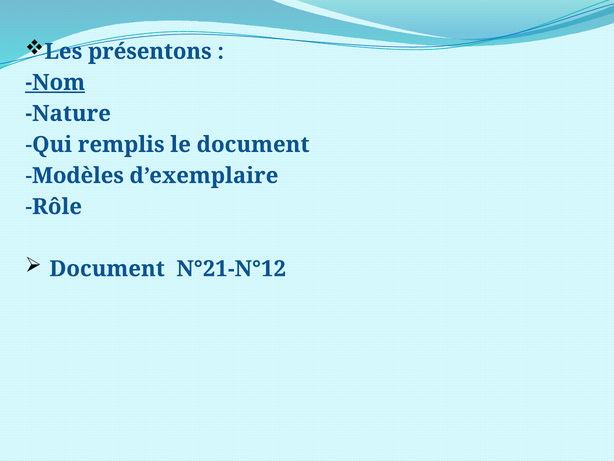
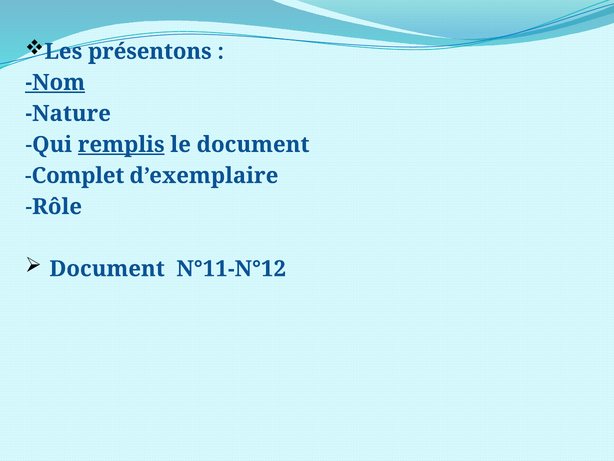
remplis underline: none -> present (121, 144)
Modèles: Modèles -> Complet (75, 176)
N°21-N°12: N°21-N°12 -> N°11-N°12 (231, 269)
